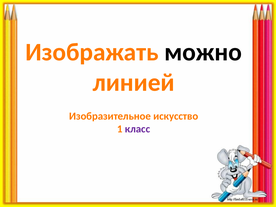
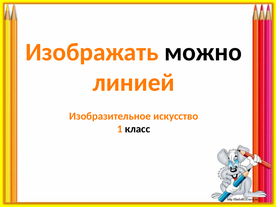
класс colour: purple -> black (138, 129)
